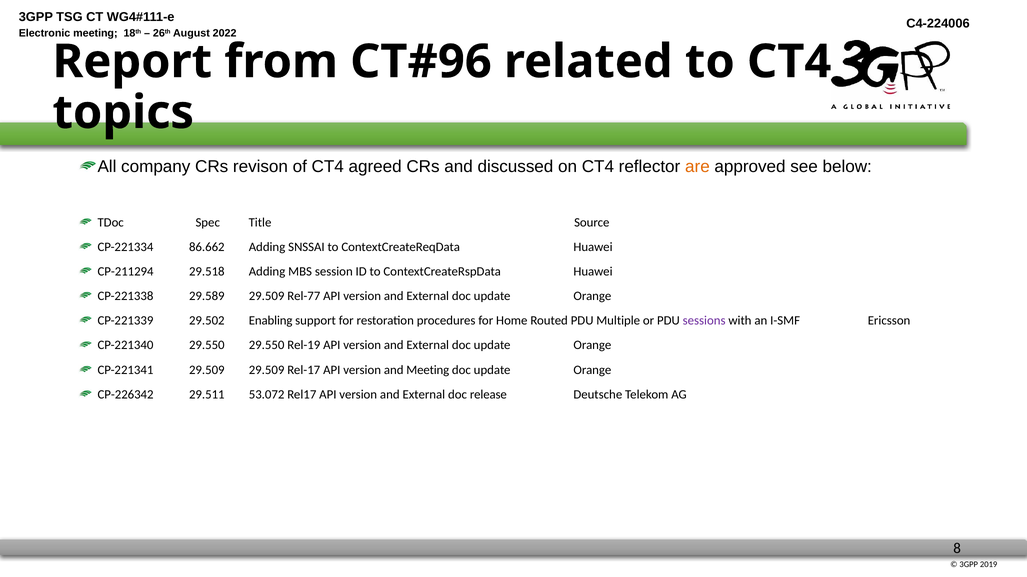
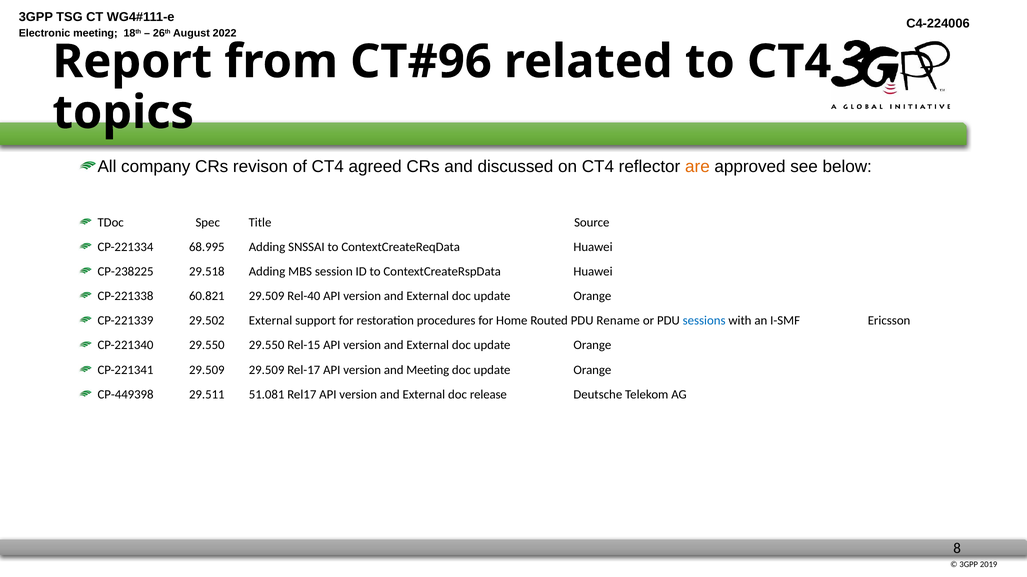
86.662: 86.662 -> 68.995 (207, 247)
CP-211294: CP-211294 -> CP-238225 (126, 272)
29.589: 29.589 -> 60.821 (207, 297)
Rel-77: Rel-77 -> Rel-40 (304, 297)
29.502 Enabling: Enabling -> External (271, 321)
Multiple: Multiple -> Rename (618, 321)
sessions colour: purple -> blue (704, 321)
Rel-19: Rel-19 -> Rel-15 (304, 346)
CP-226342: CP-226342 -> CP-449398 (126, 395)
53.072: 53.072 -> 51.081 (267, 395)
